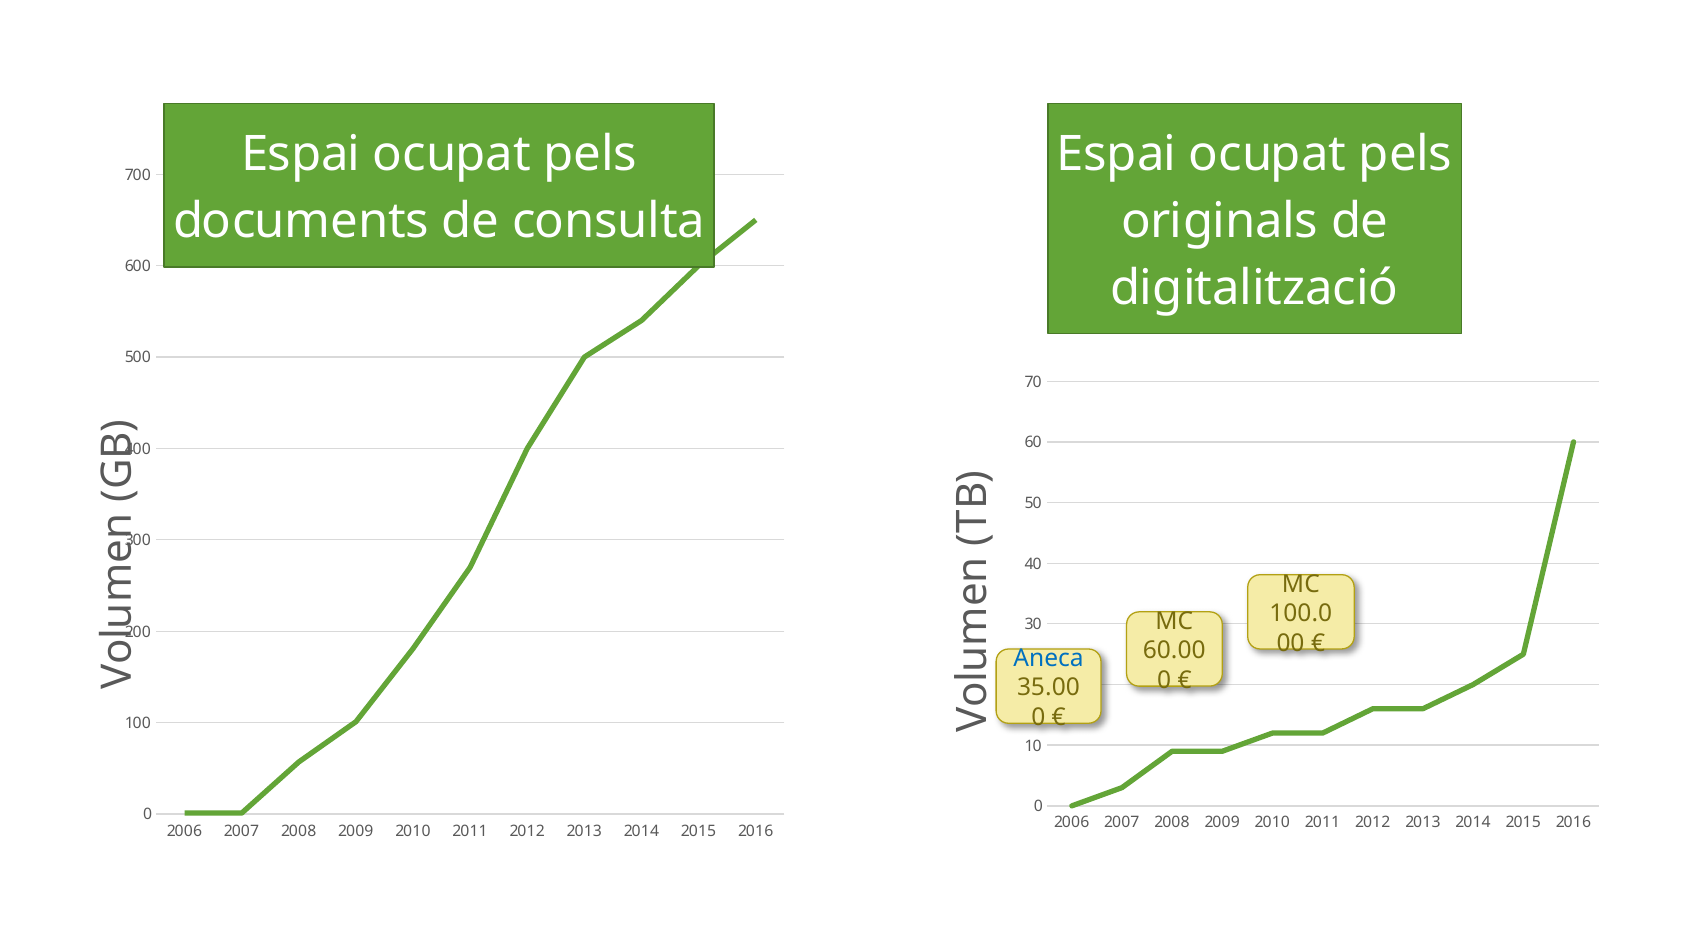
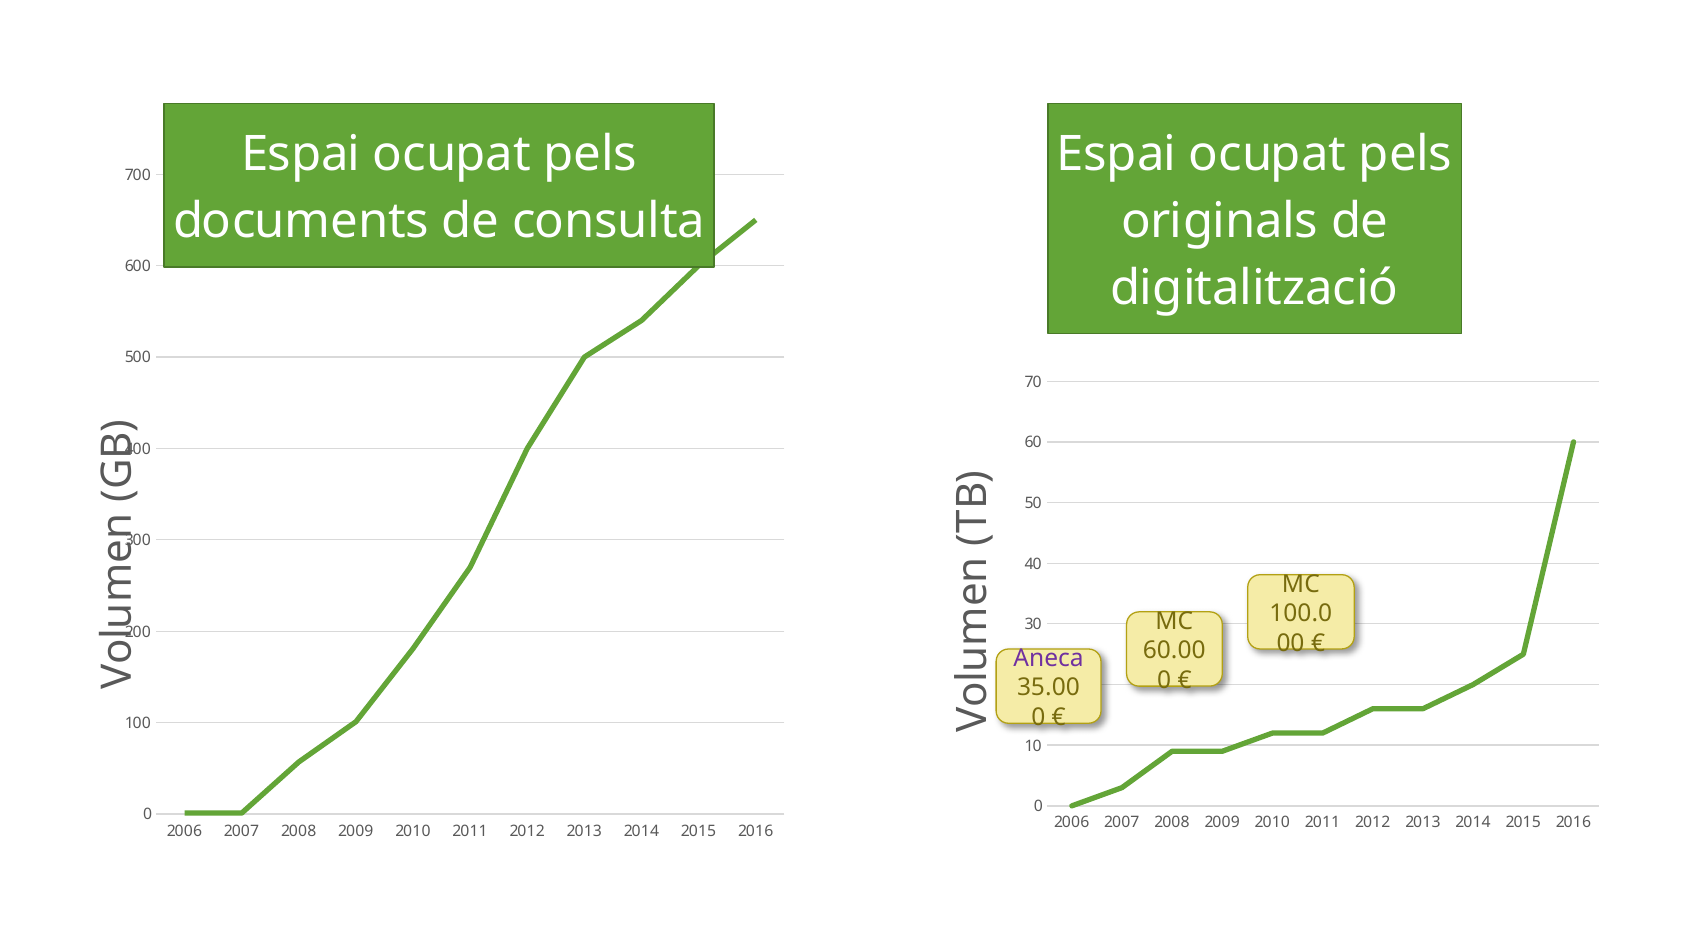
Aneca colour: blue -> purple (1049, 658)
